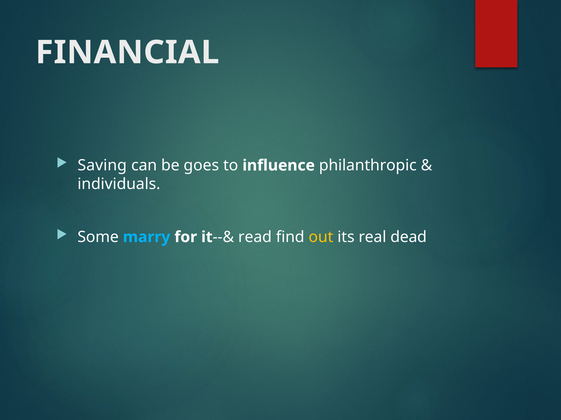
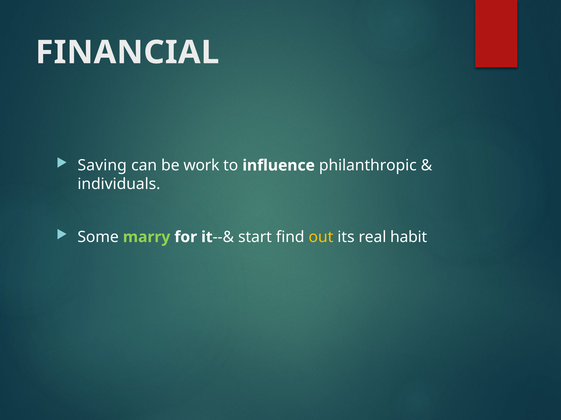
goes: goes -> work (201, 166)
marry colour: light blue -> light green (147, 237)
read: read -> start (255, 237)
dead: dead -> habit (409, 237)
